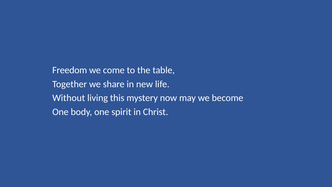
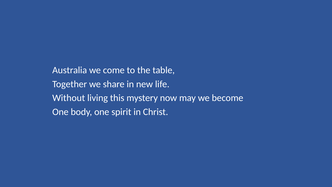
Freedom: Freedom -> Australia (70, 70)
